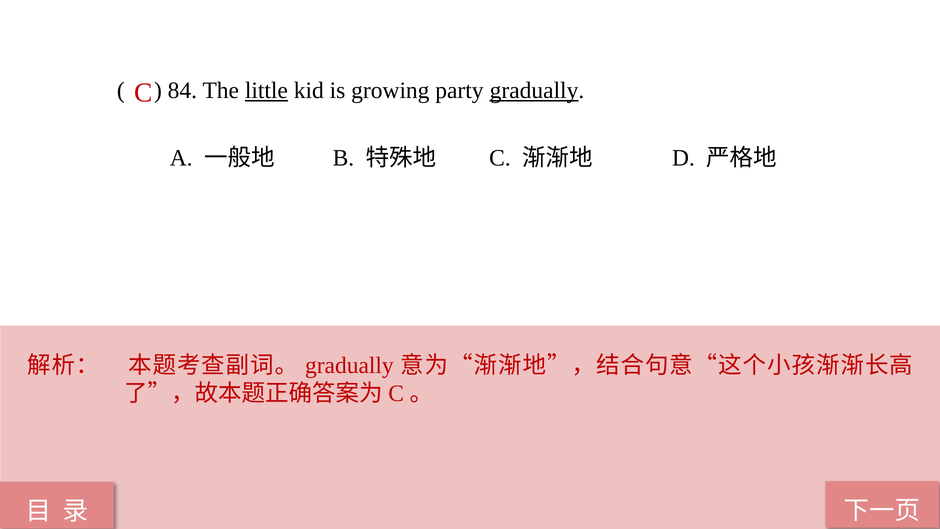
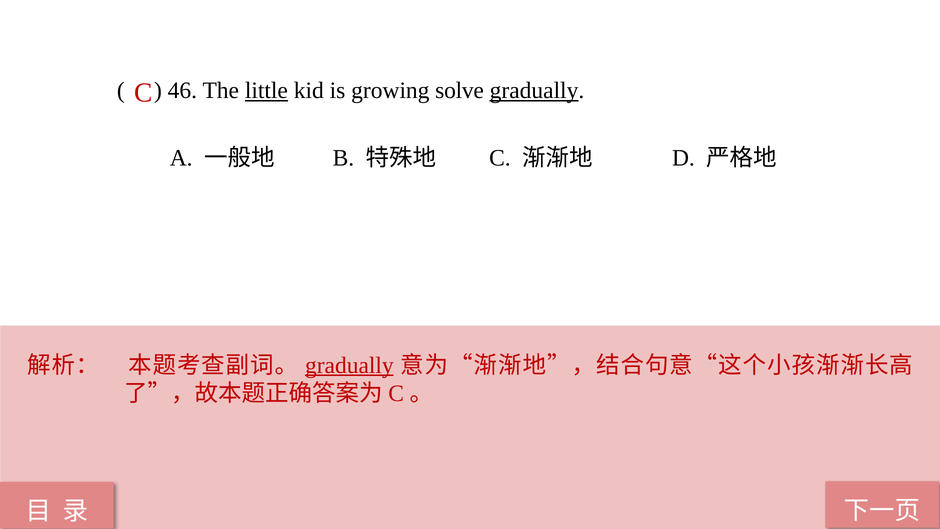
84: 84 -> 46 (182, 90)
party: party -> solve (460, 90)
gradually underline: none -> present (349, 365)
